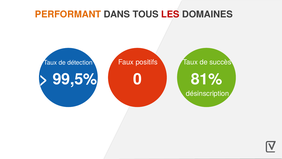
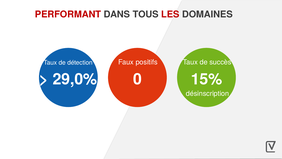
PERFORMANT colour: orange -> red (68, 14)
99,5%: 99,5% -> 29,0% (75, 79)
81%: 81% -> 15% (206, 79)
